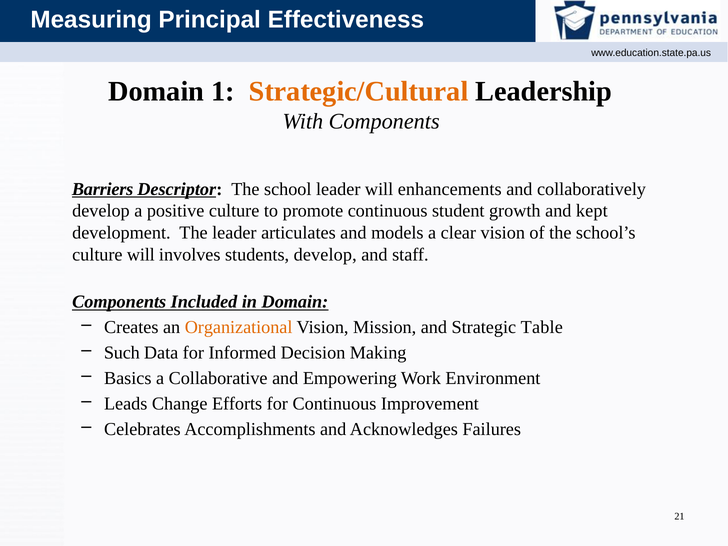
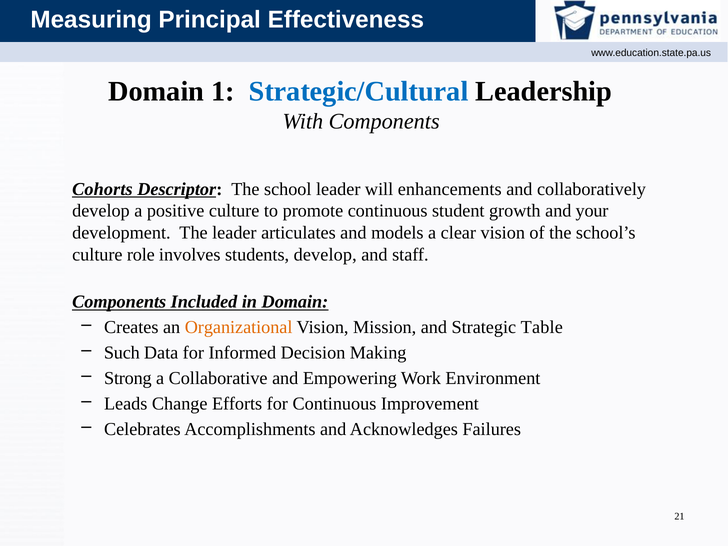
Strategic/Cultural colour: orange -> blue (359, 92)
Barriers: Barriers -> Cohorts (102, 189)
kept: kept -> your (592, 211)
culture will: will -> role (141, 255)
Basics: Basics -> Strong (128, 378)
